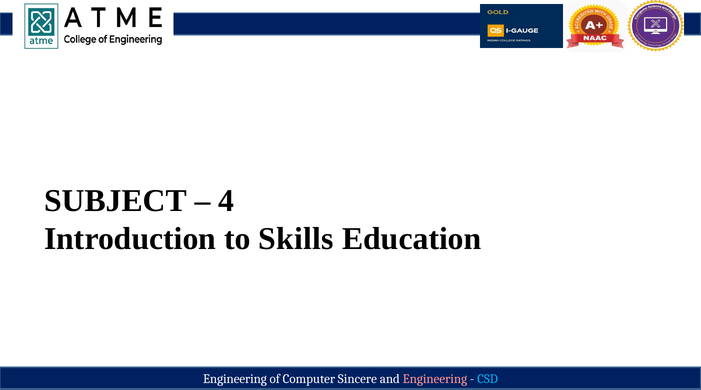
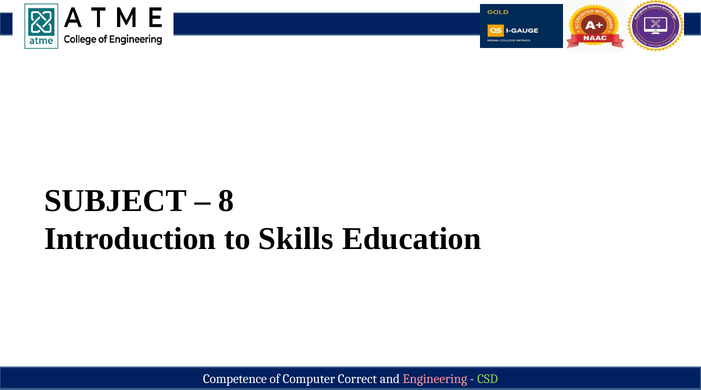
4: 4 -> 8 (226, 200)
Engineering: Engineering -> Competence (235, 378)
Sincere: Sincere -> Correct (357, 378)
CSD colour: light blue -> light green (488, 378)
